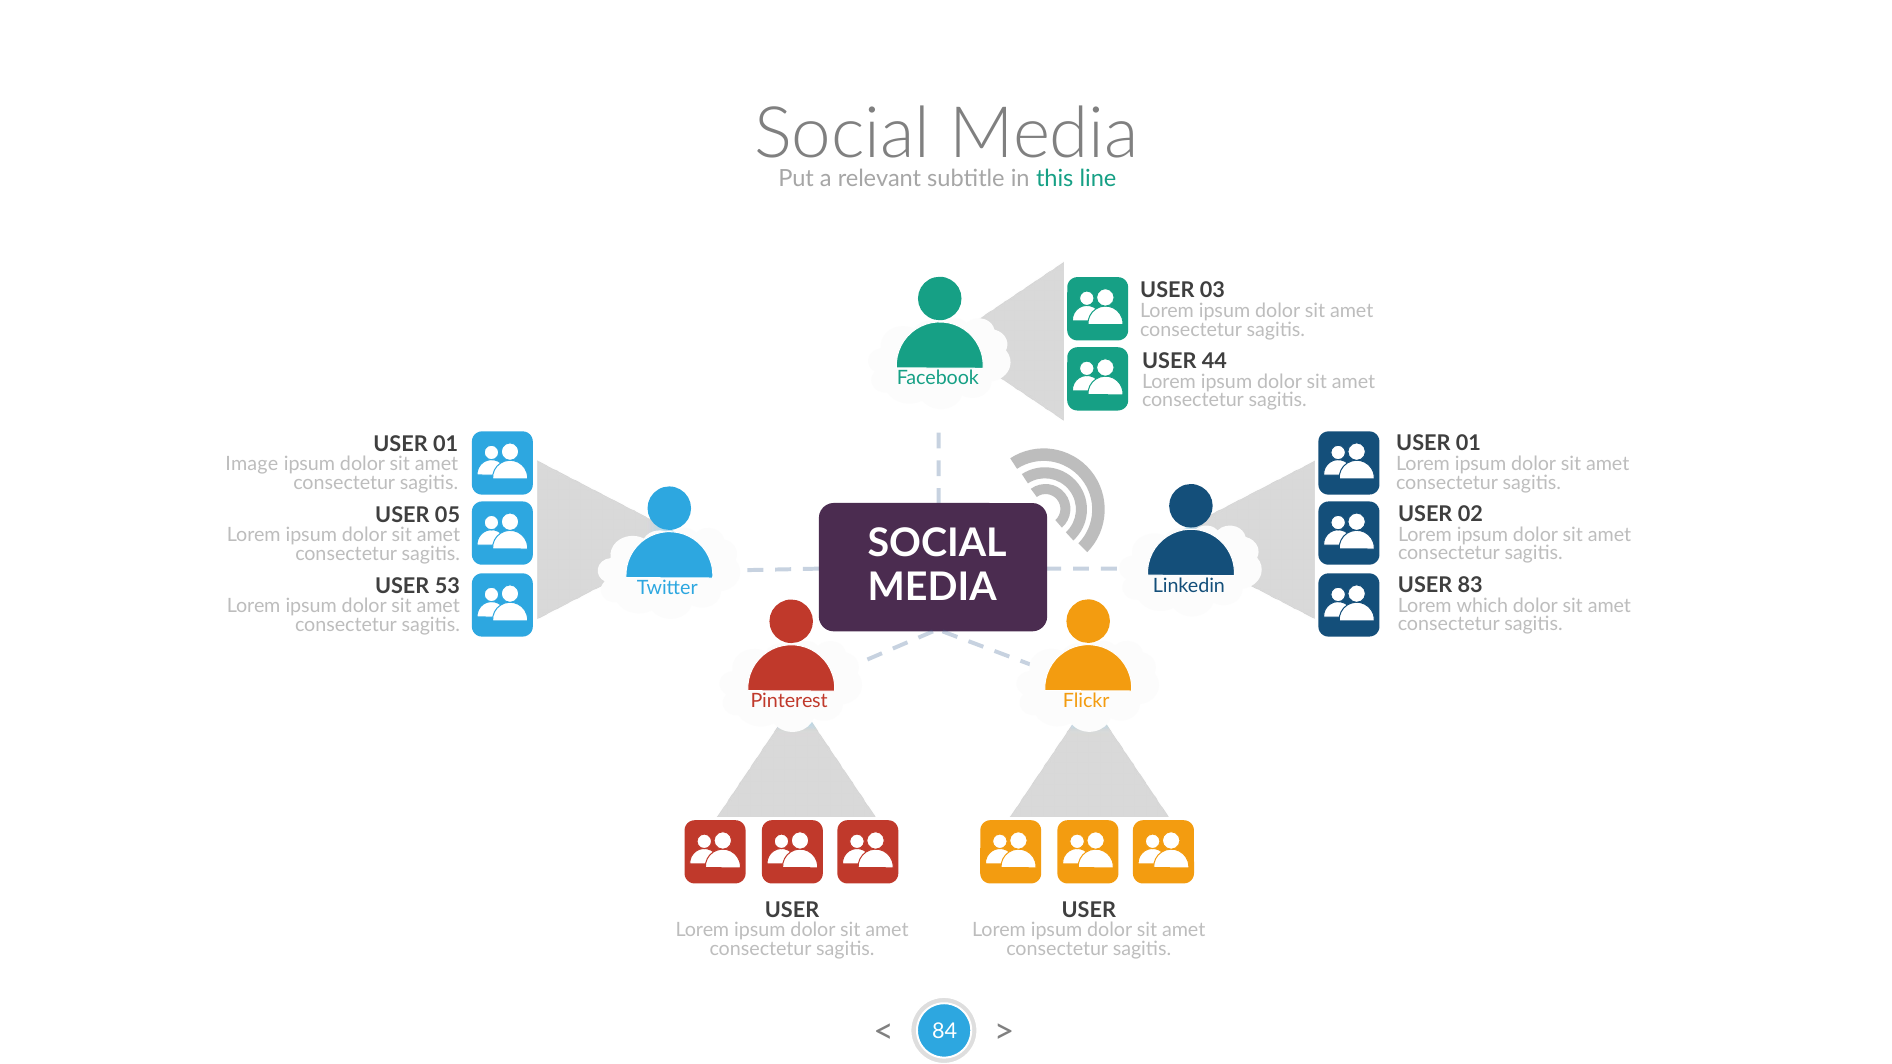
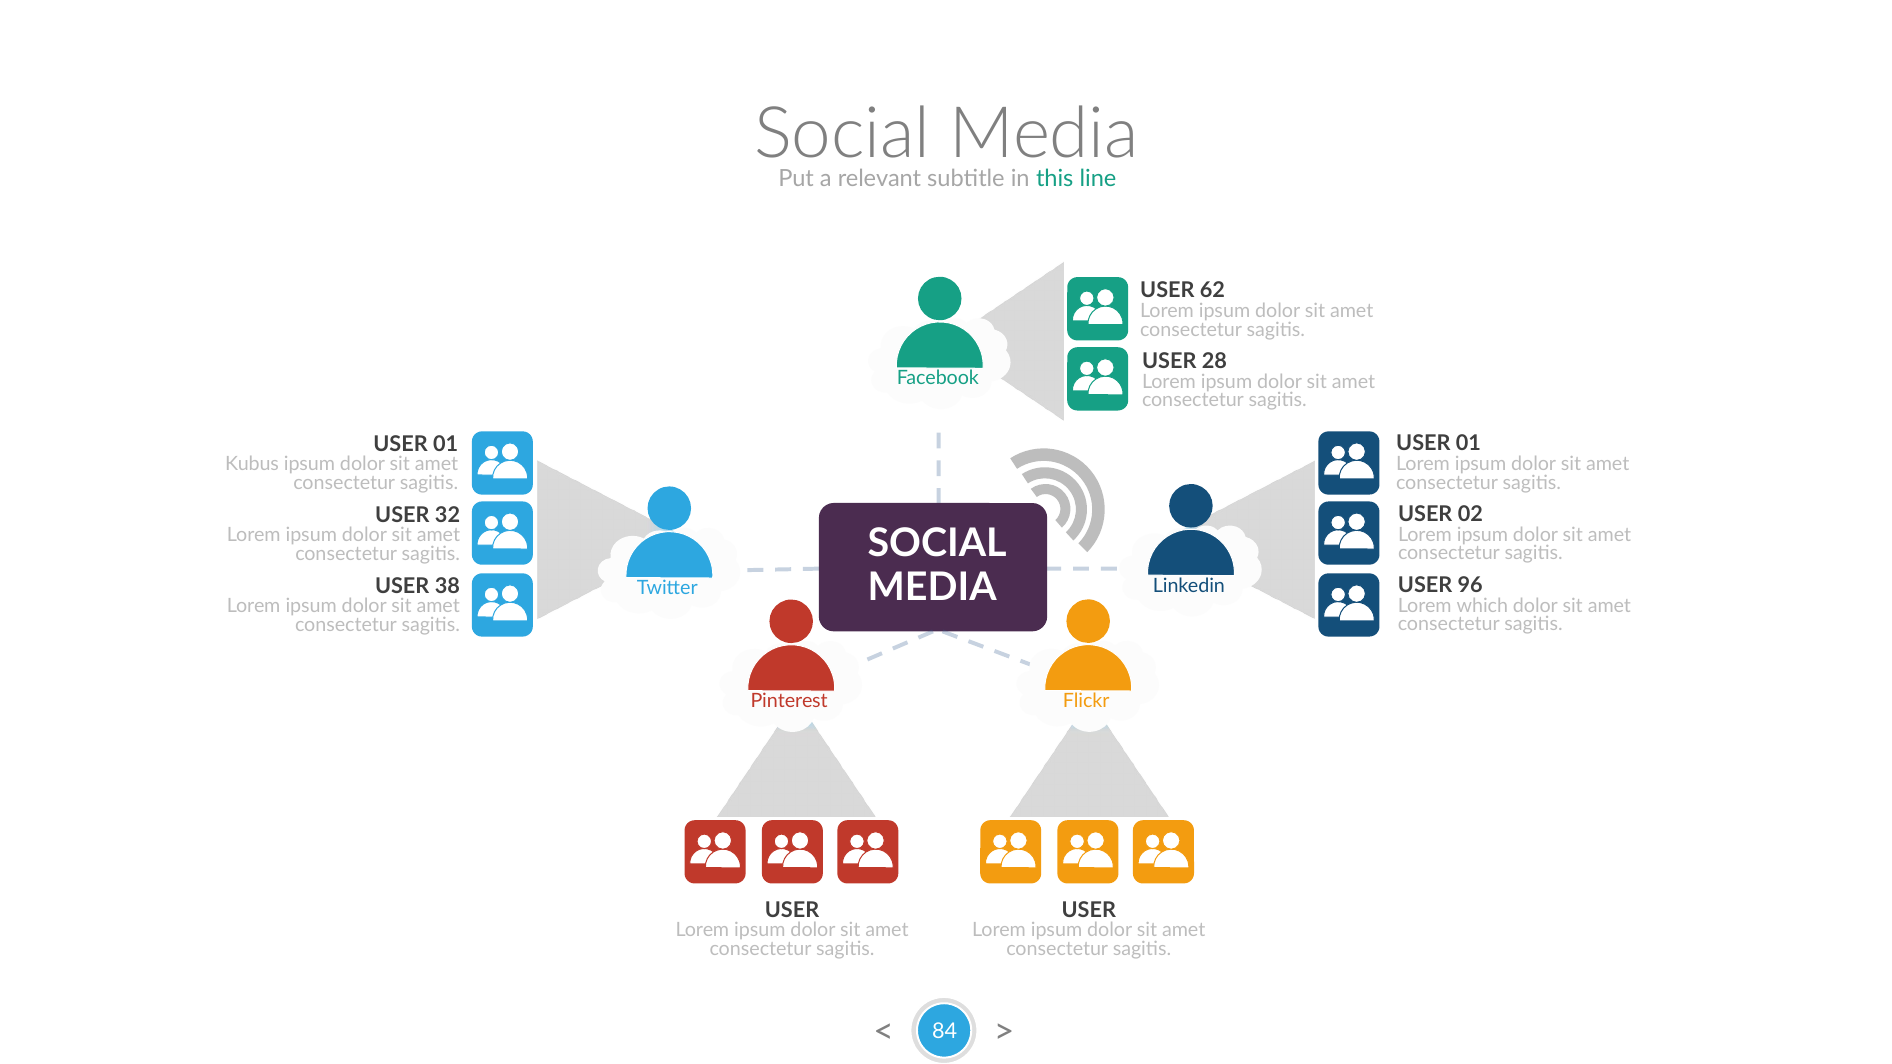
03: 03 -> 62 (1213, 291)
44: 44 -> 28 (1214, 362)
Image: Image -> Kubus (252, 464)
05: 05 -> 32 (448, 515)
83: 83 -> 96 (1470, 586)
53: 53 -> 38 (447, 586)
